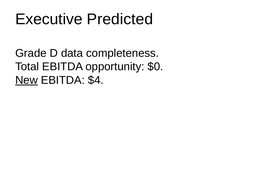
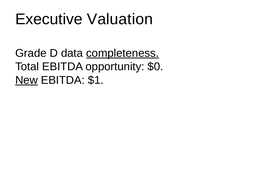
Predicted: Predicted -> Valuation (120, 19)
completeness underline: none -> present (123, 53)
$4: $4 -> $1 (96, 80)
